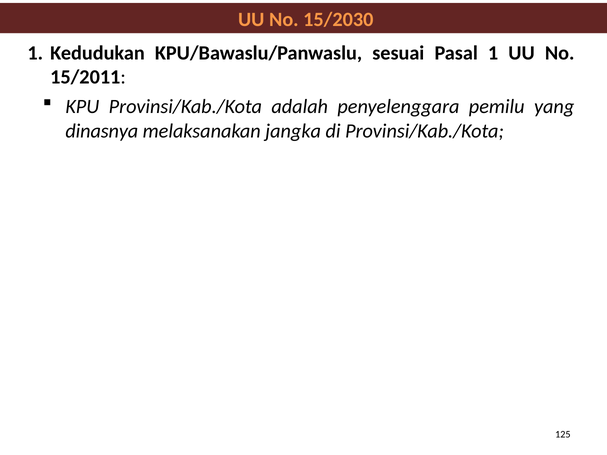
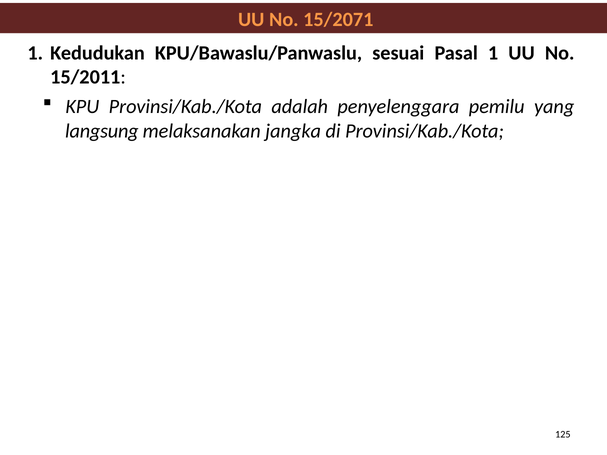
15/2030: 15/2030 -> 15/2071 (338, 19)
dinasnya: dinasnya -> langsung (102, 131)
